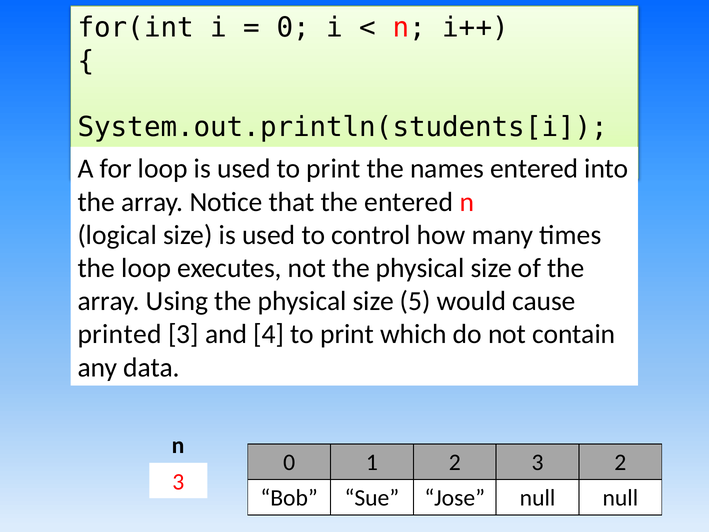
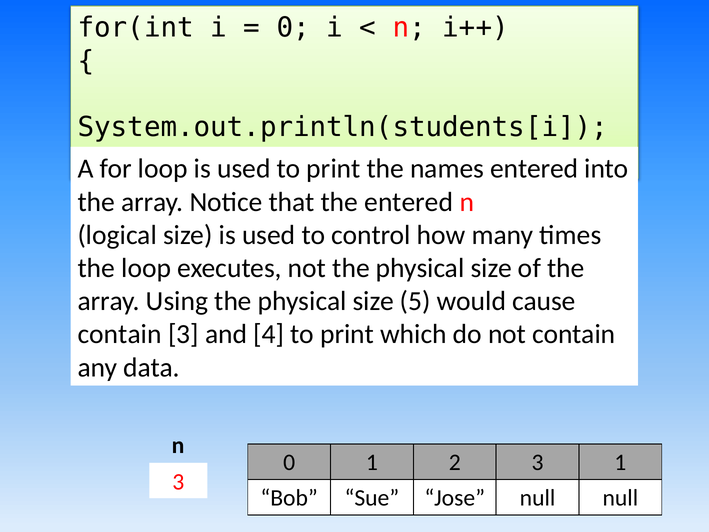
printed: printed -> contain (120, 334)
3 2: 2 -> 1 (620, 462)
